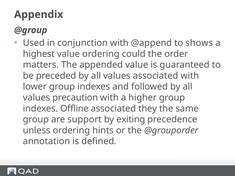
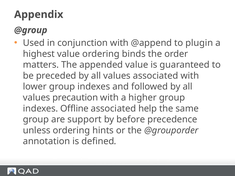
shows: shows -> plugin (199, 43)
could: could -> binds (134, 54)
they: they -> help (148, 109)
exiting: exiting -> before (131, 120)
